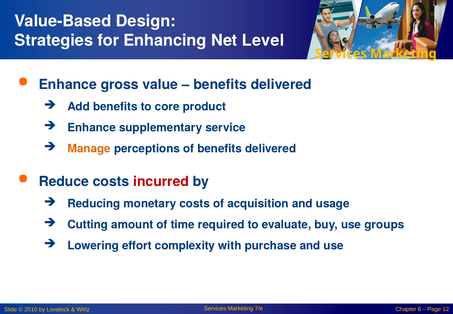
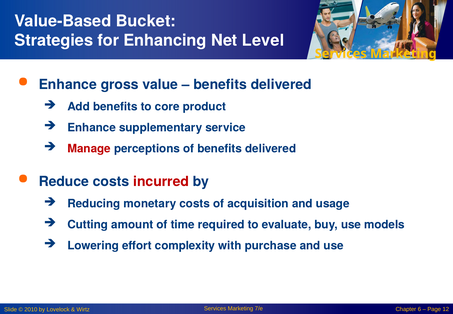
Design: Design -> Bucket (146, 21)
Manage colour: orange -> red (89, 148)
groups: groups -> models (384, 224)
